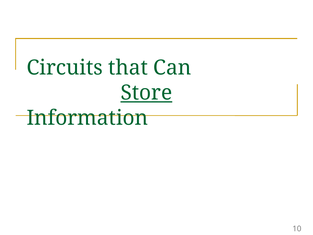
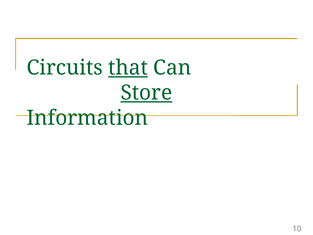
that underline: none -> present (128, 68)
